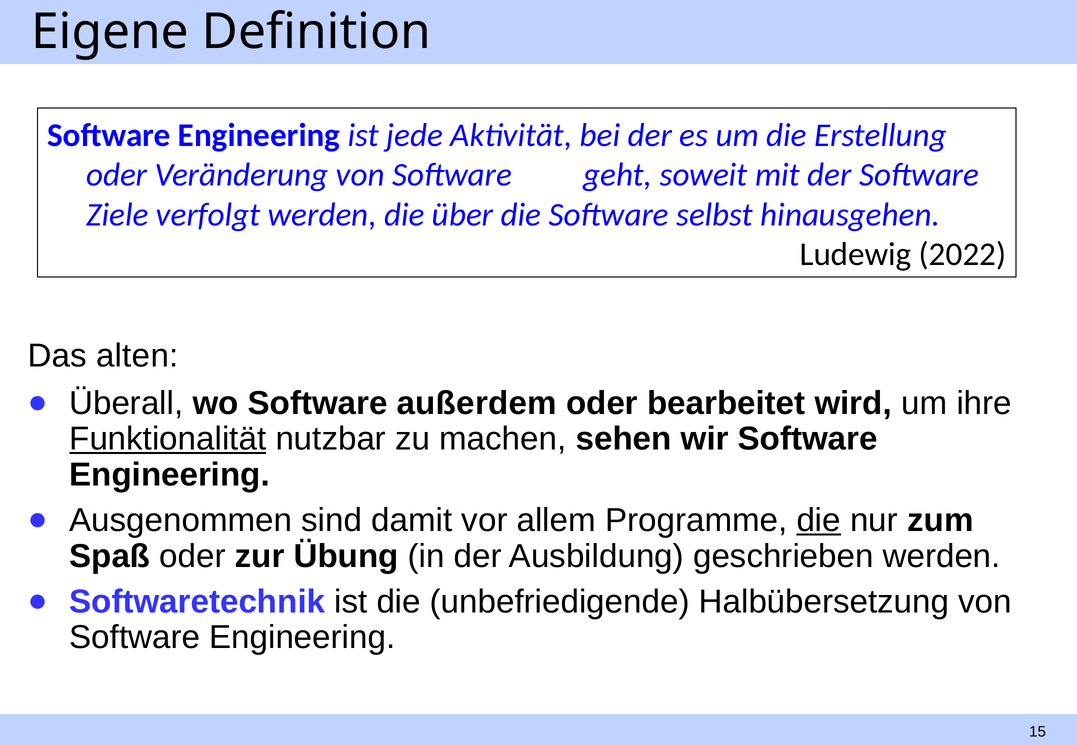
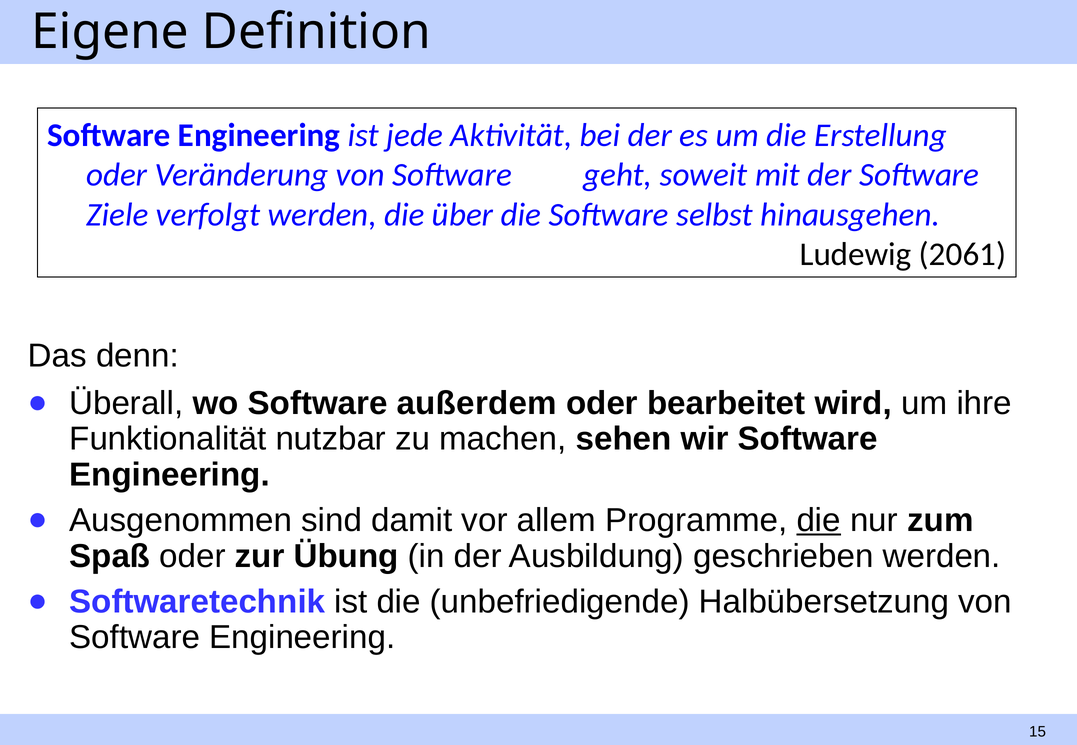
2022: 2022 -> 2061 (963, 255)
alten: alten -> denn (137, 356)
Funktionalität underline: present -> none (168, 439)
